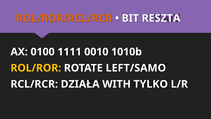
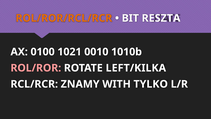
1111: 1111 -> 1021 (69, 52)
ROL/ROR colour: yellow -> pink (36, 68)
LEFT/SAMO: LEFT/SAMO -> LEFT/KILKA (136, 68)
DZIAŁA: DZIAŁA -> ZNAMY (80, 84)
